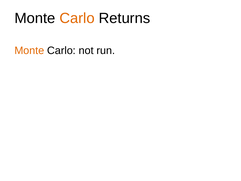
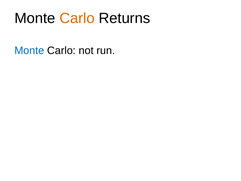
Monte colour: orange -> blue (29, 51)
